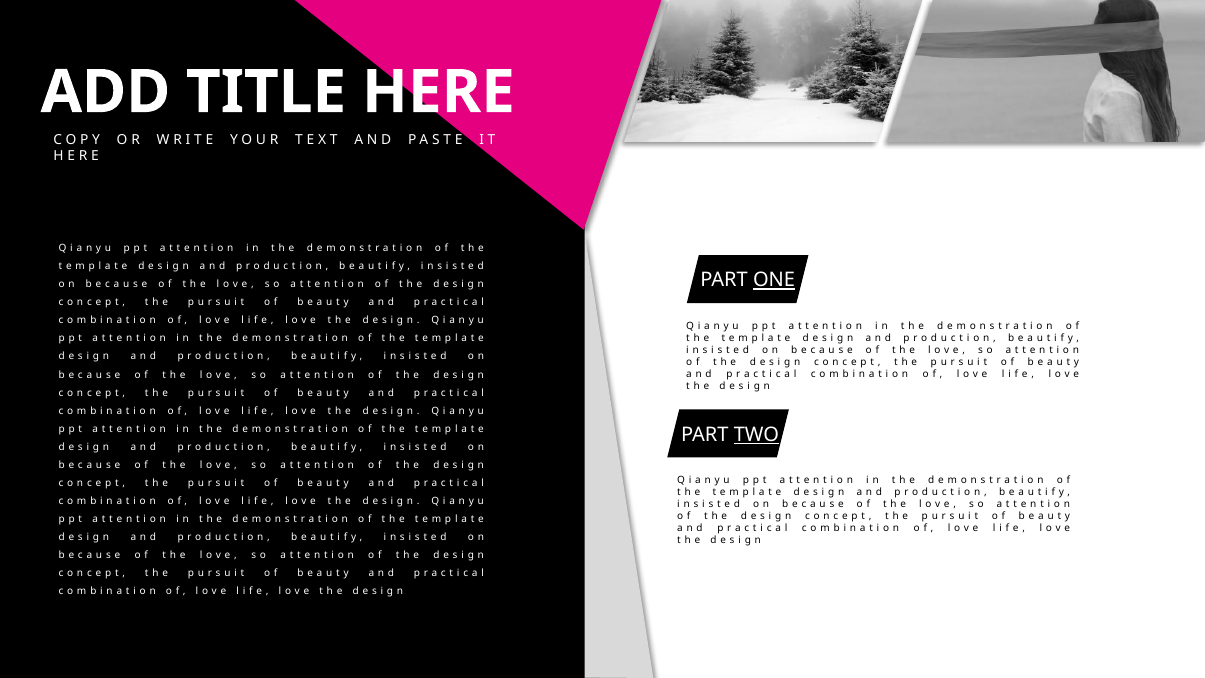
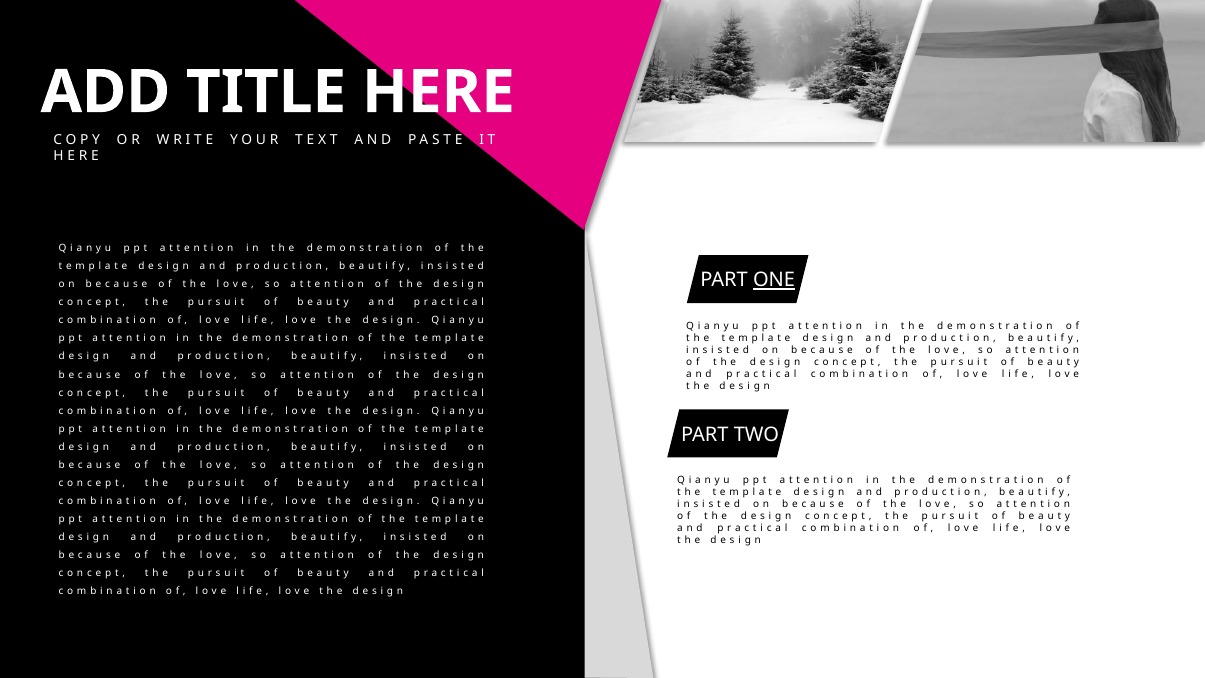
TWO underline: present -> none (756, 434)
